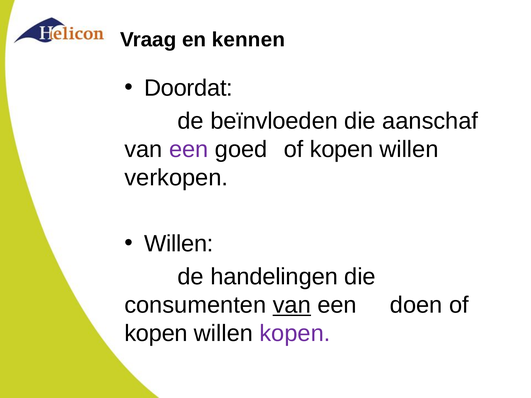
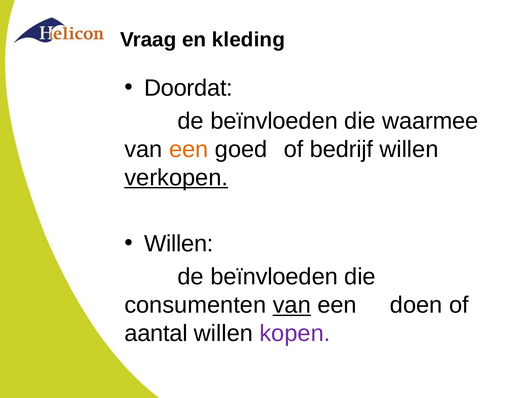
kennen: kennen -> kleding (248, 40)
aanschaf: aanschaf -> waarmee (430, 121)
een colour: purple -> orange (189, 149)
goed of kopen: kopen -> bedrijf (342, 149)
verkopen underline: none -> present (176, 178)
handelingen: handelingen -> beïnvloeden (274, 277)
kopen: kopen -> aantal (156, 334)
